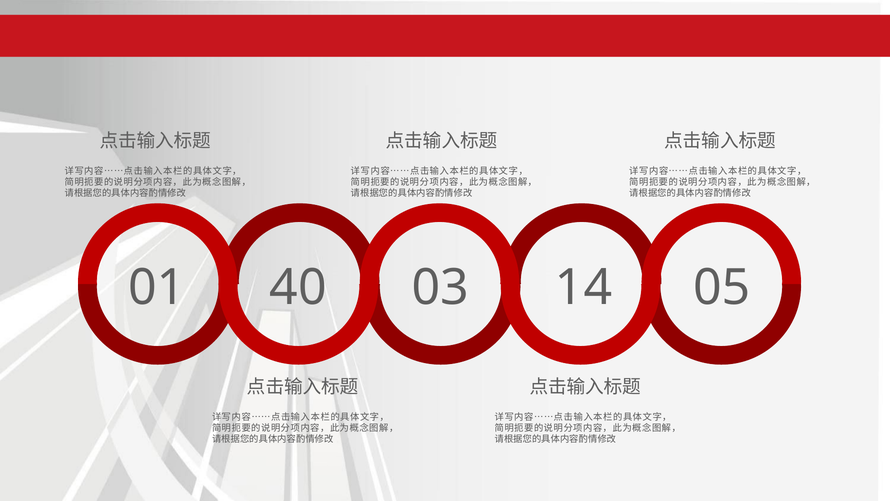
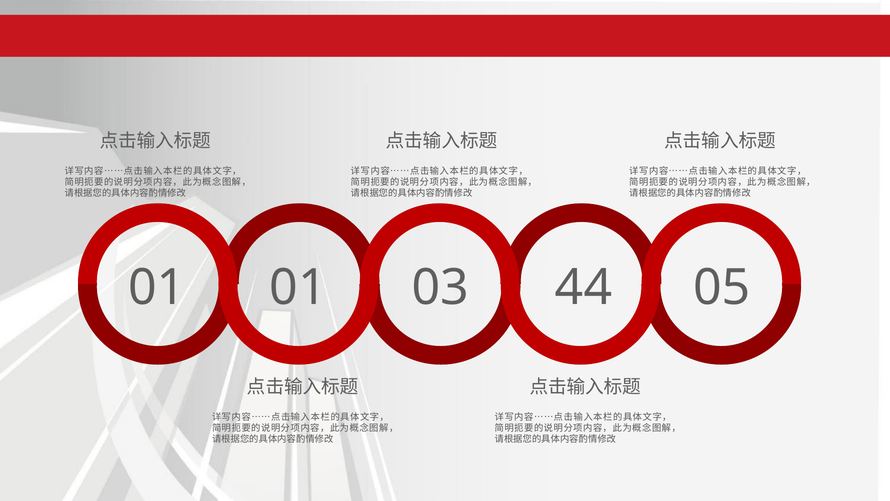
01 40: 40 -> 01 (298, 287)
14: 14 -> 44 (584, 287)
